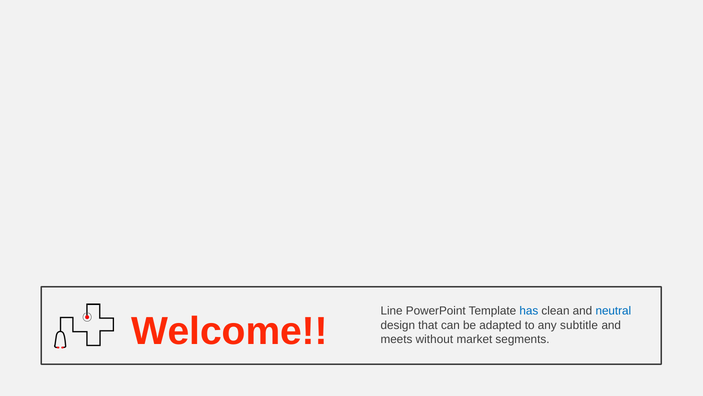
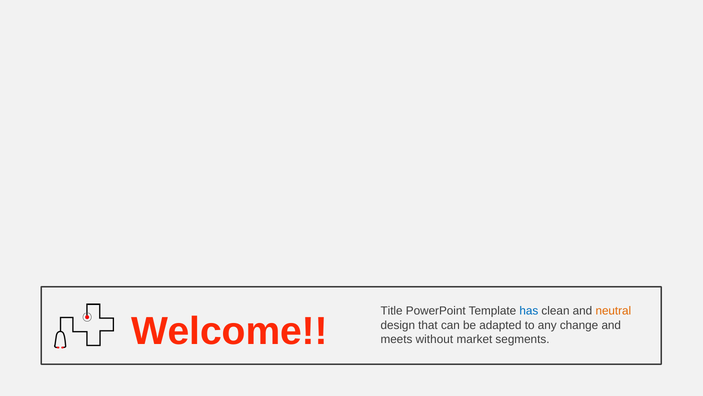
Line: Line -> Title (392, 311)
neutral colour: blue -> orange (613, 311)
subtitle: subtitle -> change (579, 325)
